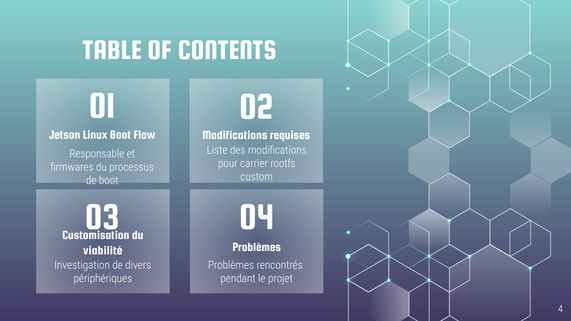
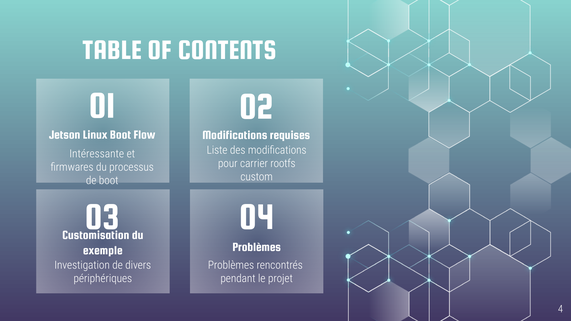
Responsable: Responsable -> Intéressante (97, 154)
viabilité: viabilité -> exemple (103, 250)
